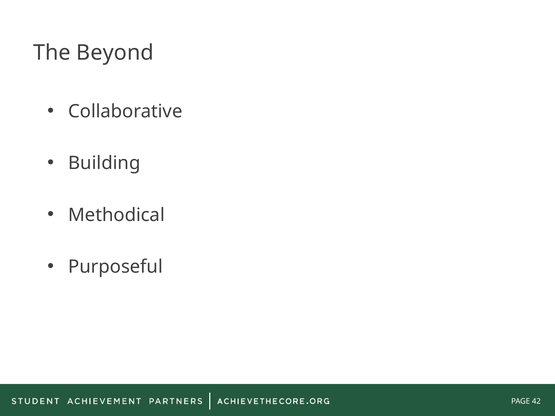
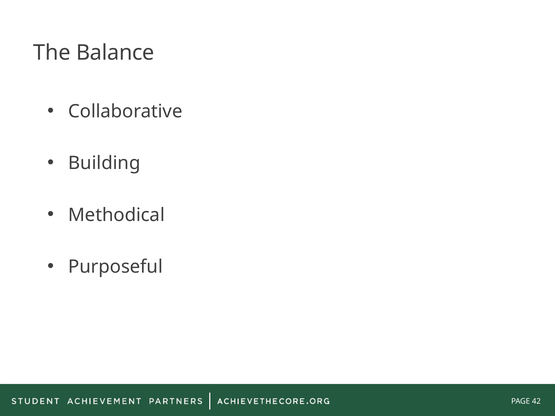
Beyond: Beyond -> Balance (115, 53)
